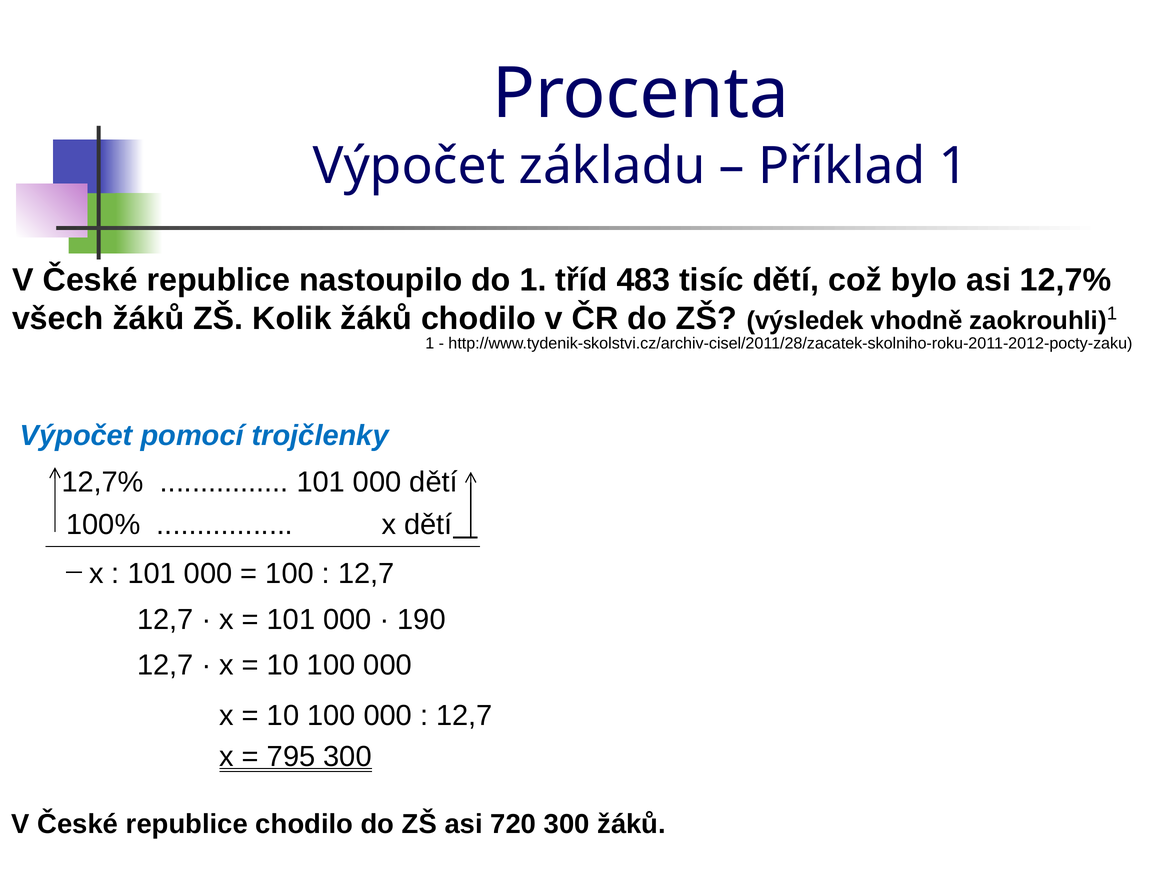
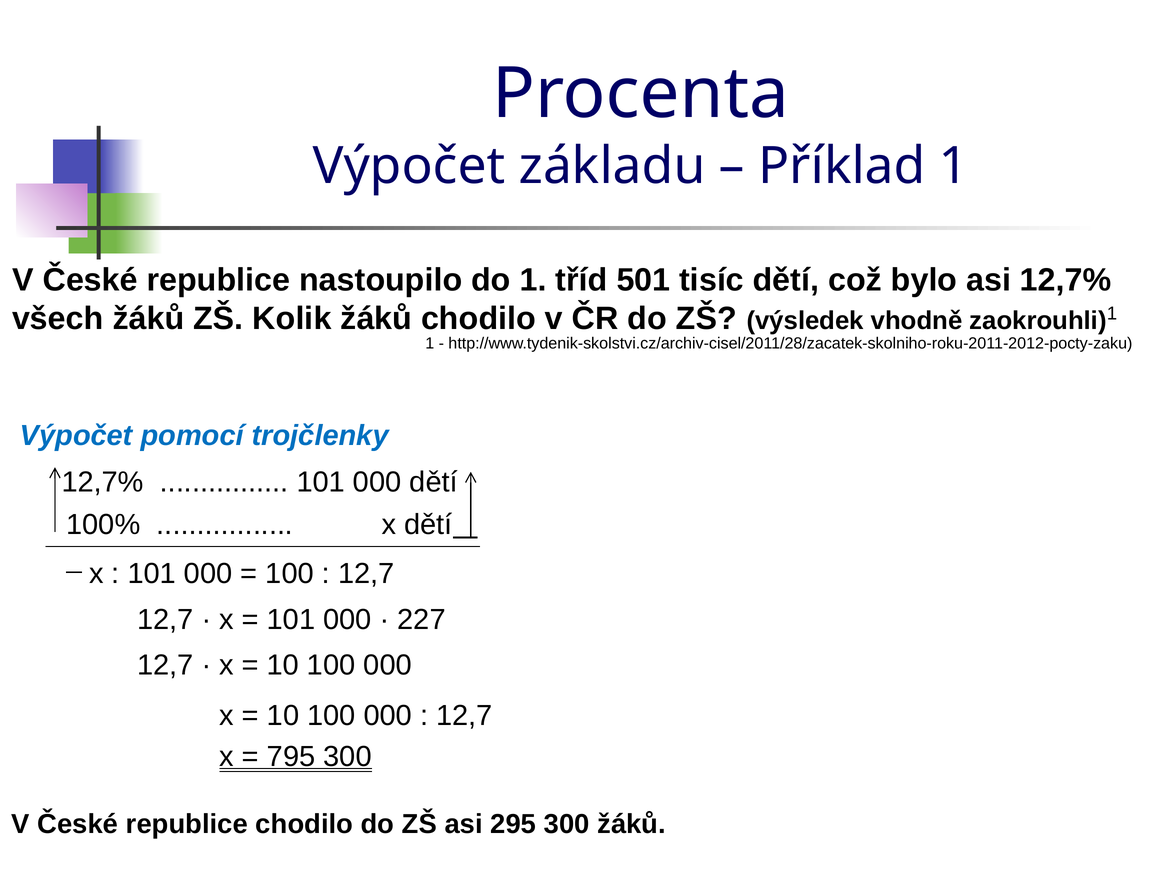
483: 483 -> 501 (643, 280)
190: 190 -> 227 (421, 619)
720: 720 -> 295 (513, 824)
